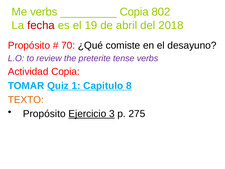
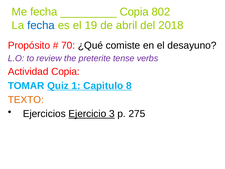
Me verbs: verbs -> fecha (44, 12)
fecha colour: red -> blue (41, 25)
Propósito: Propósito -> Ejercicios (44, 114)
